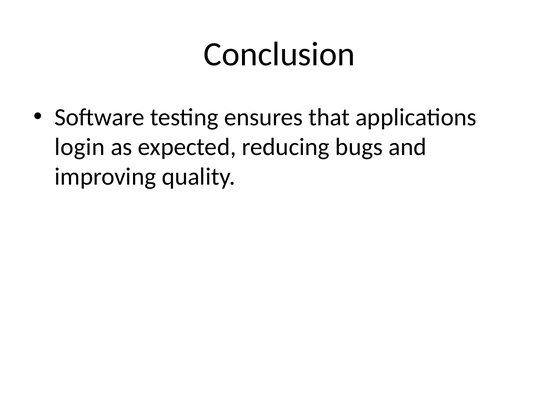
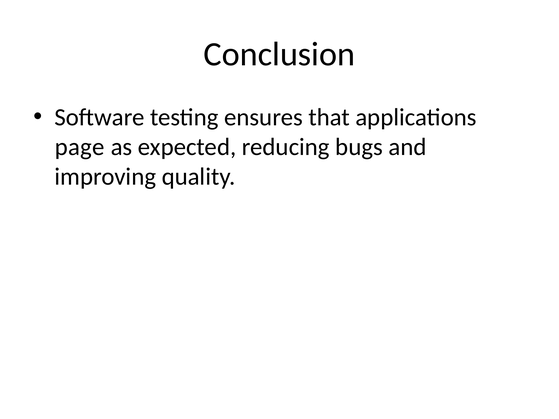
login: login -> page (80, 147)
